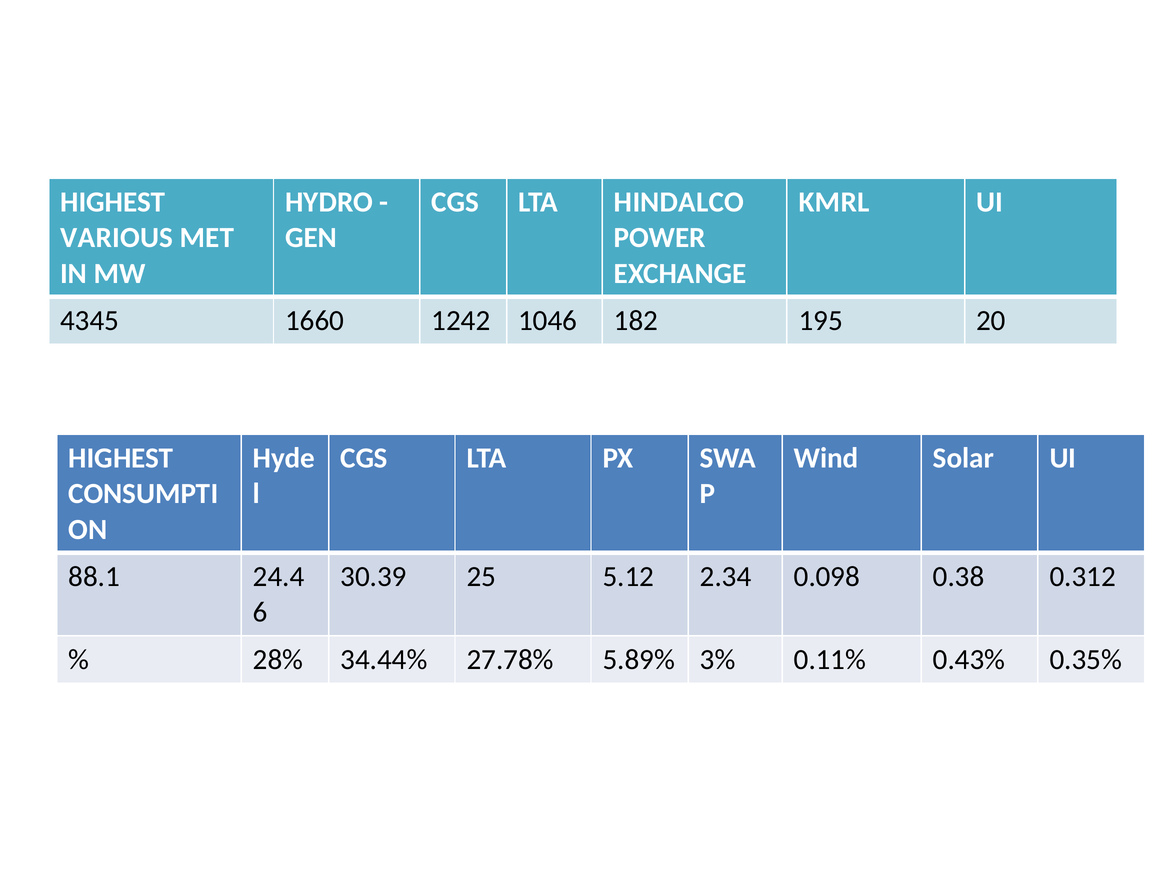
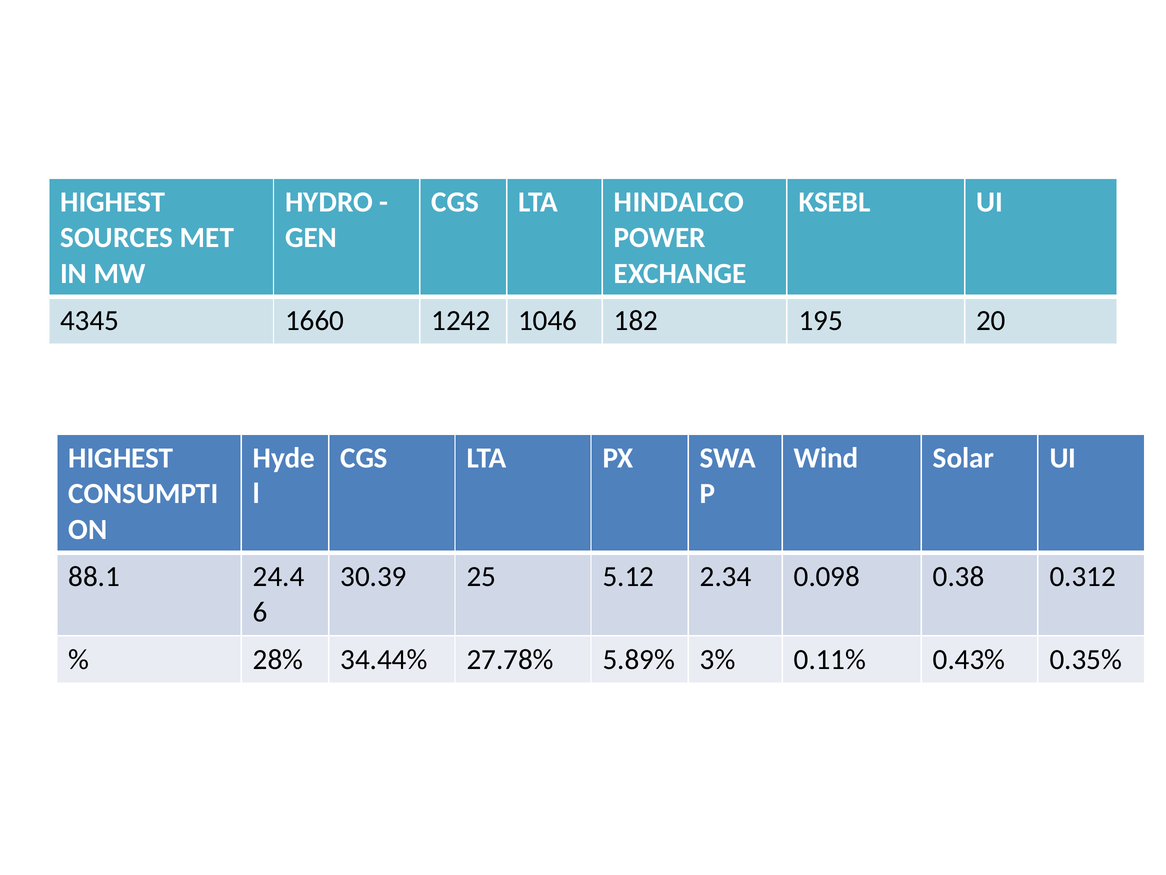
KMRL: KMRL -> KSEBL (834, 202)
VARIOUS: VARIOUS -> SOURCES (117, 238)
